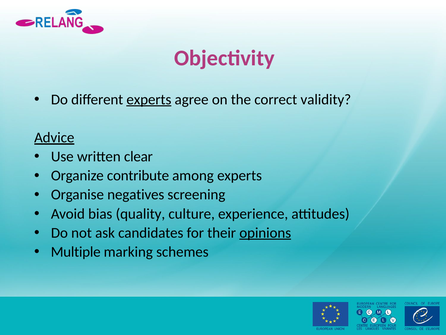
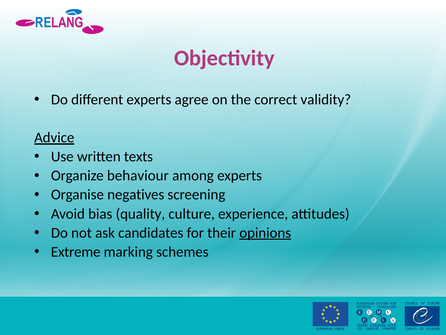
experts underline: present -> none (149, 99)
clear: clear -> texts (138, 156)
contribute: contribute -> behaviour (138, 175)
Multiple: Multiple -> Extreme (76, 252)
